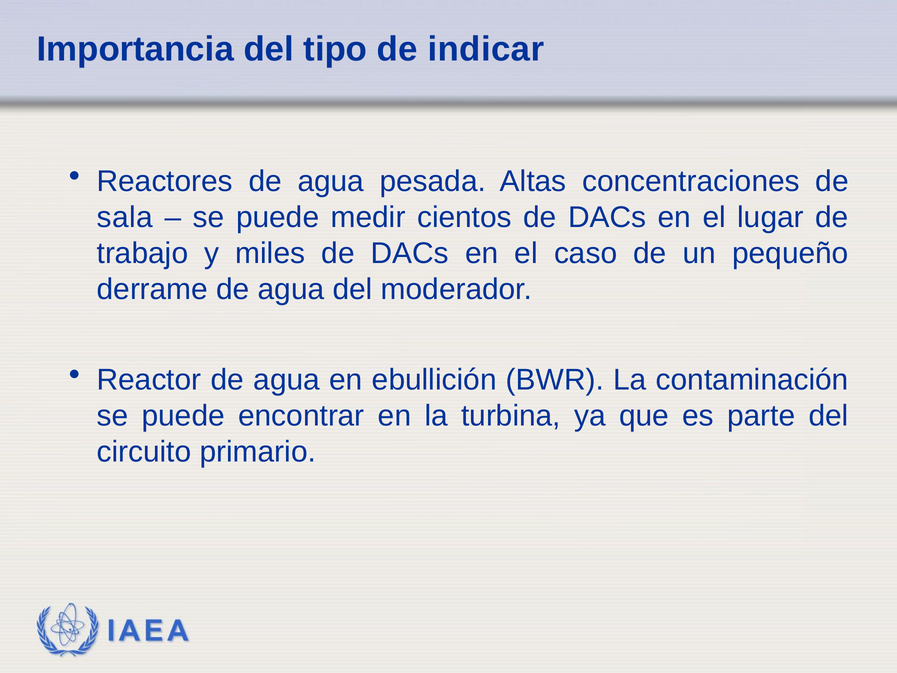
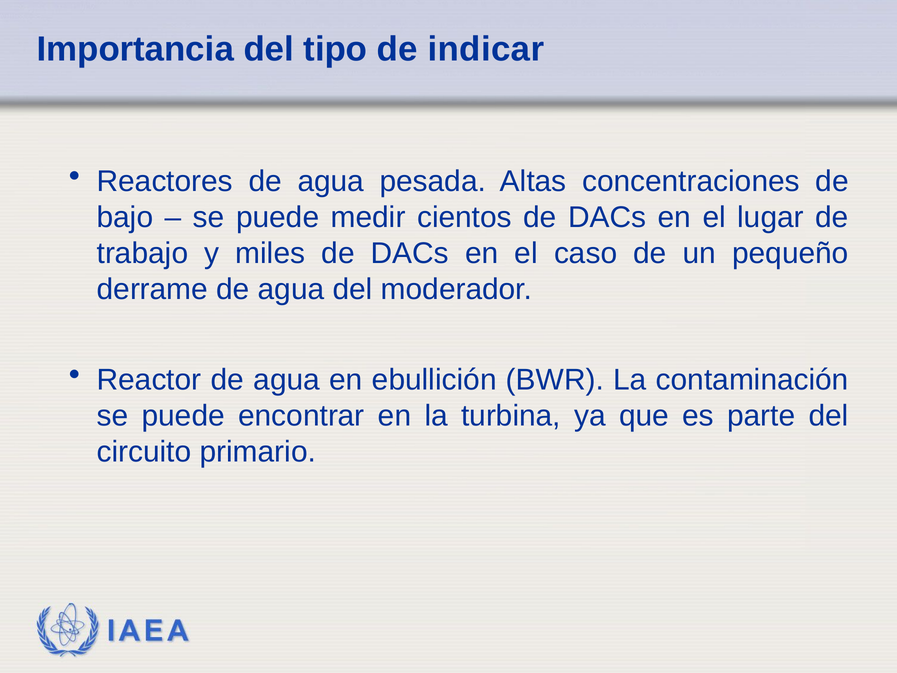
sala: sala -> bajo (125, 217)
